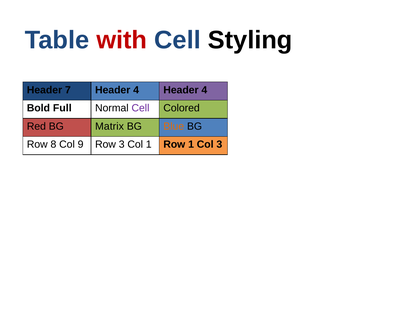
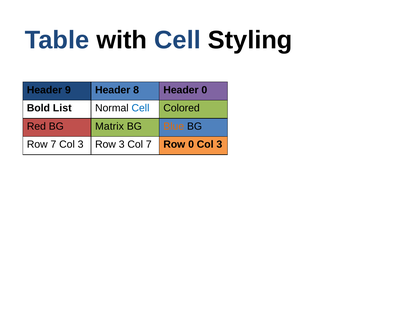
with colour: red -> black (122, 40)
7: 7 -> 9 (68, 90)
4: 4 -> 8 (136, 90)
4: 4 -> 0 (204, 90)
Full: Full -> List (62, 108)
Cell colour: purple -> blue (140, 108)
Row 8: 8 -> 7 (53, 145)
9: 9 -> 3 (81, 145)
Col 1: 1 -> 7 (149, 145)
Row 1: 1 -> 0 (191, 145)
